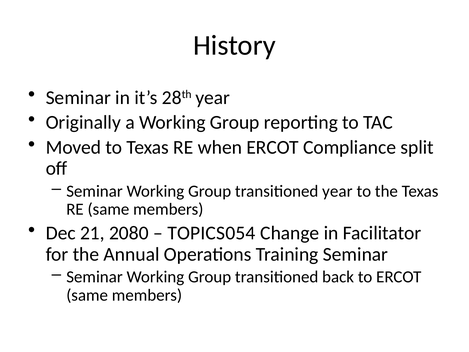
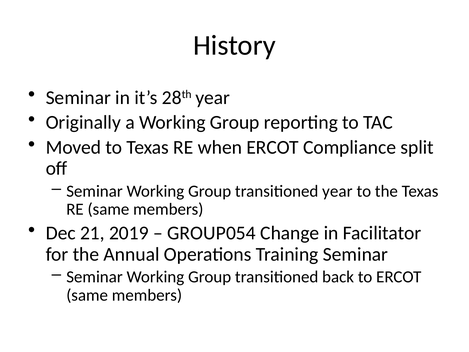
2080: 2080 -> 2019 (129, 233)
TOPICS054: TOPICS054 -> GROUP054 (212, 233)
